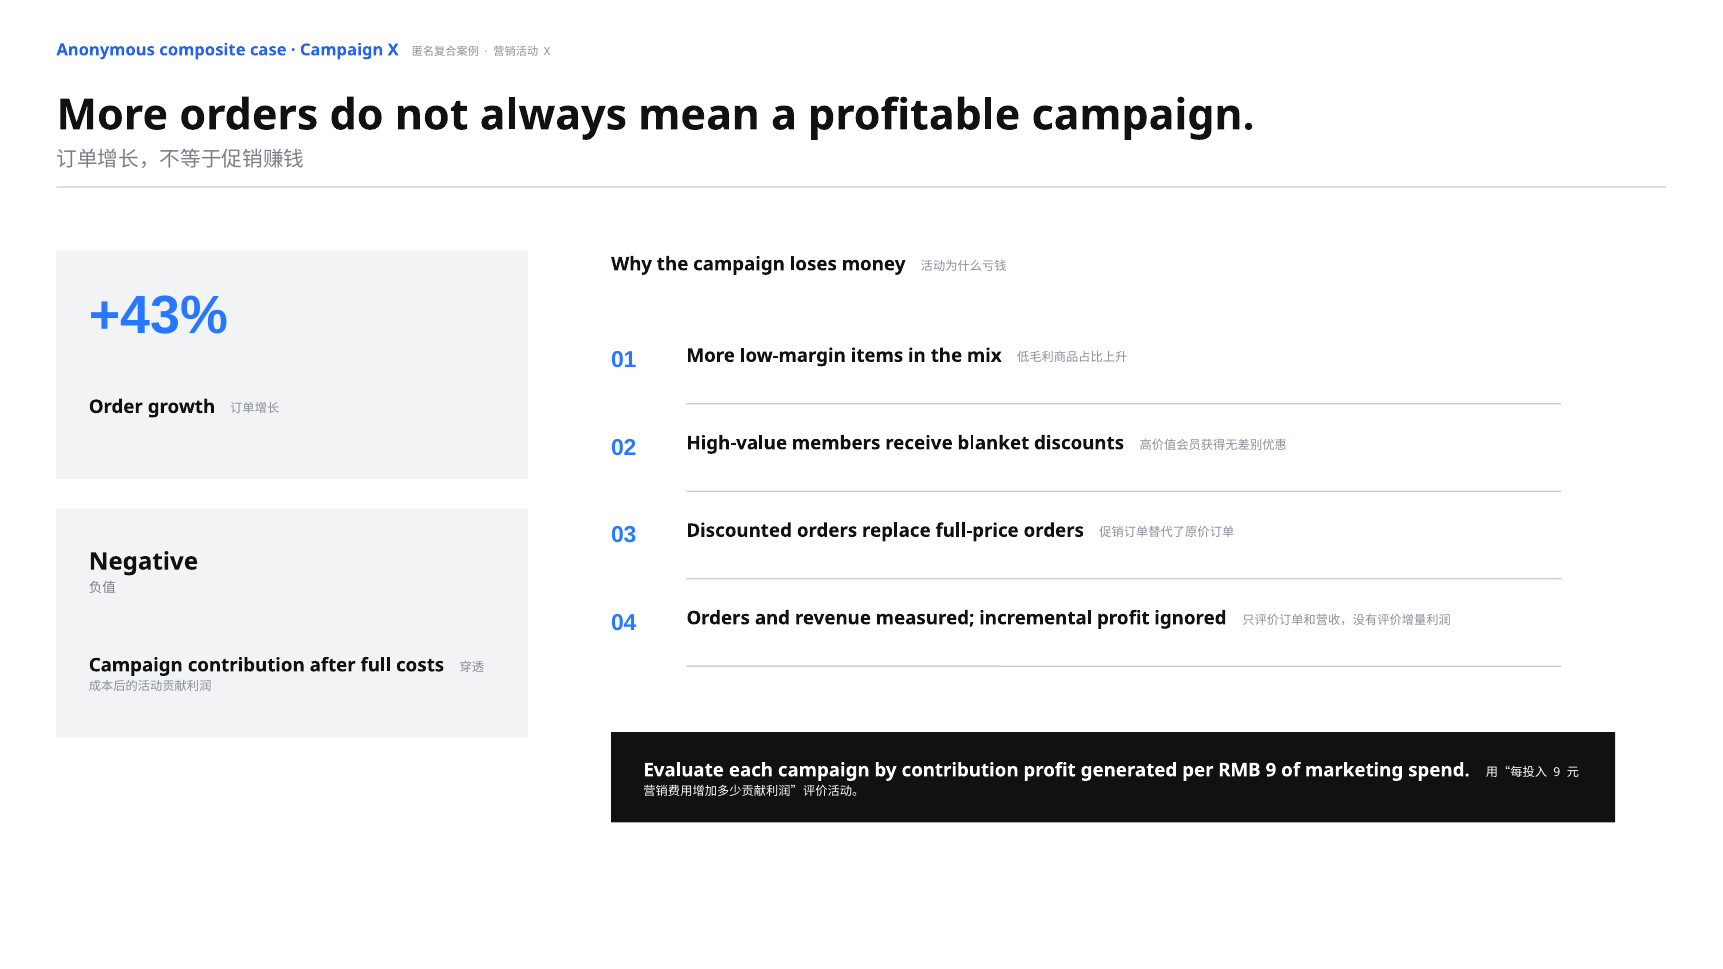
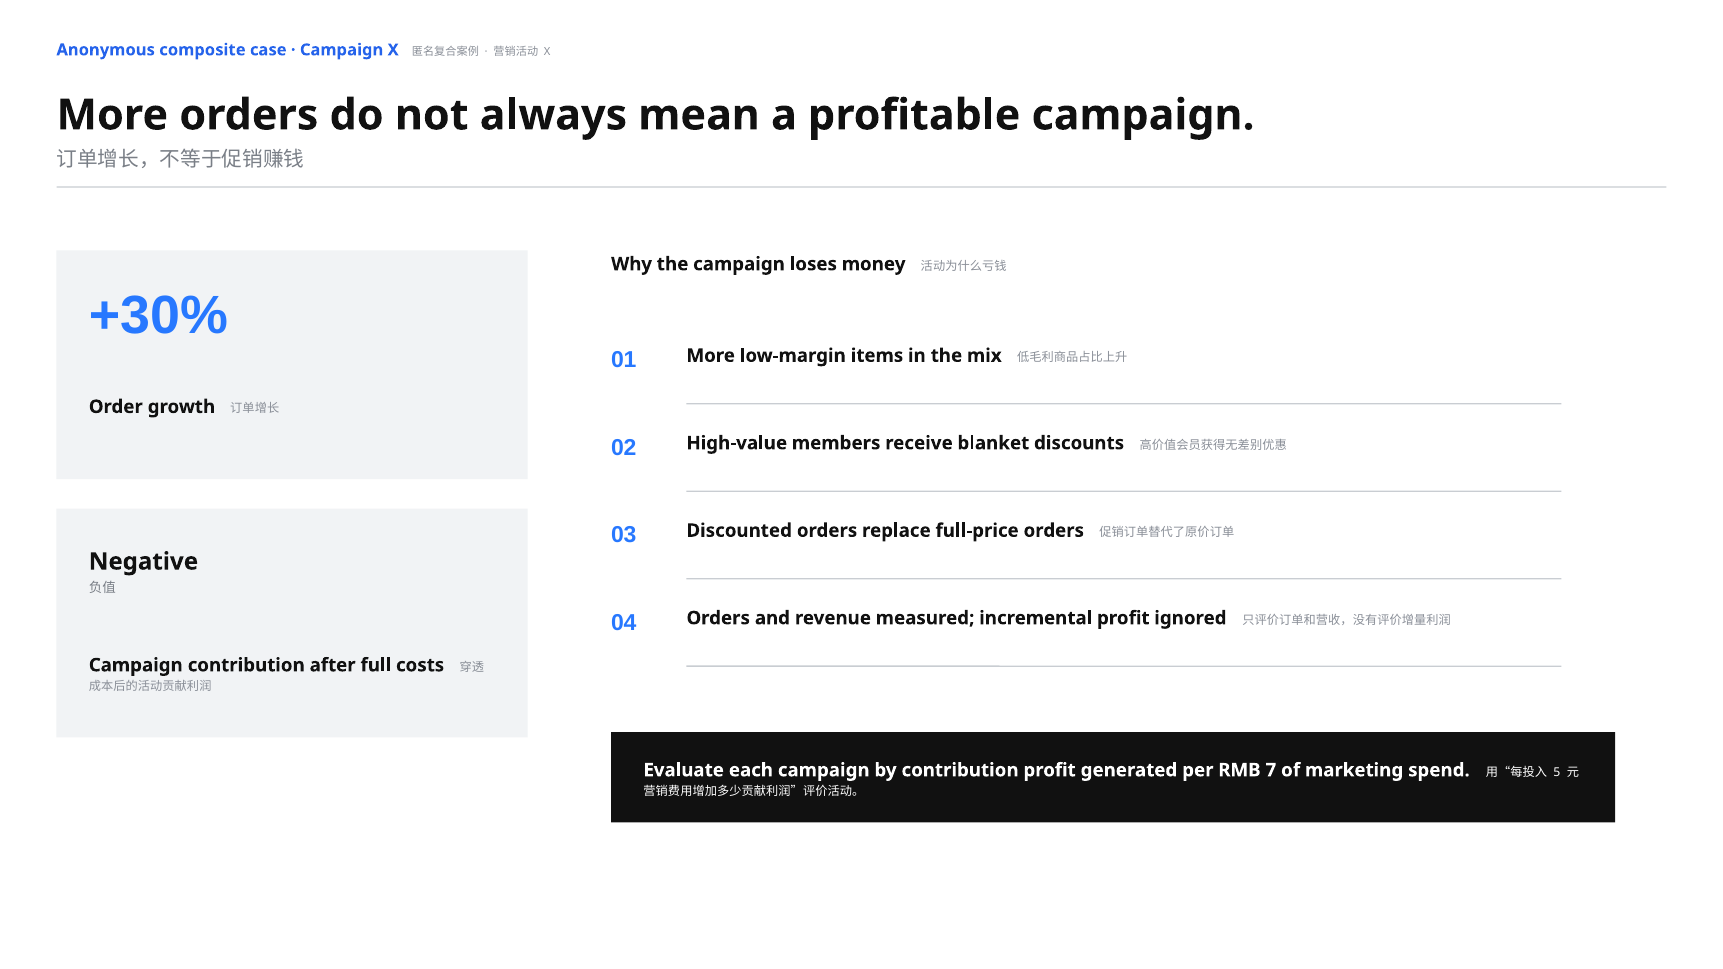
+43%: +43% -> +30% (158, 316)
RMB 9: 9 -> 7 (1271, 770)
9: 9 -> 5 (1557, 772)
